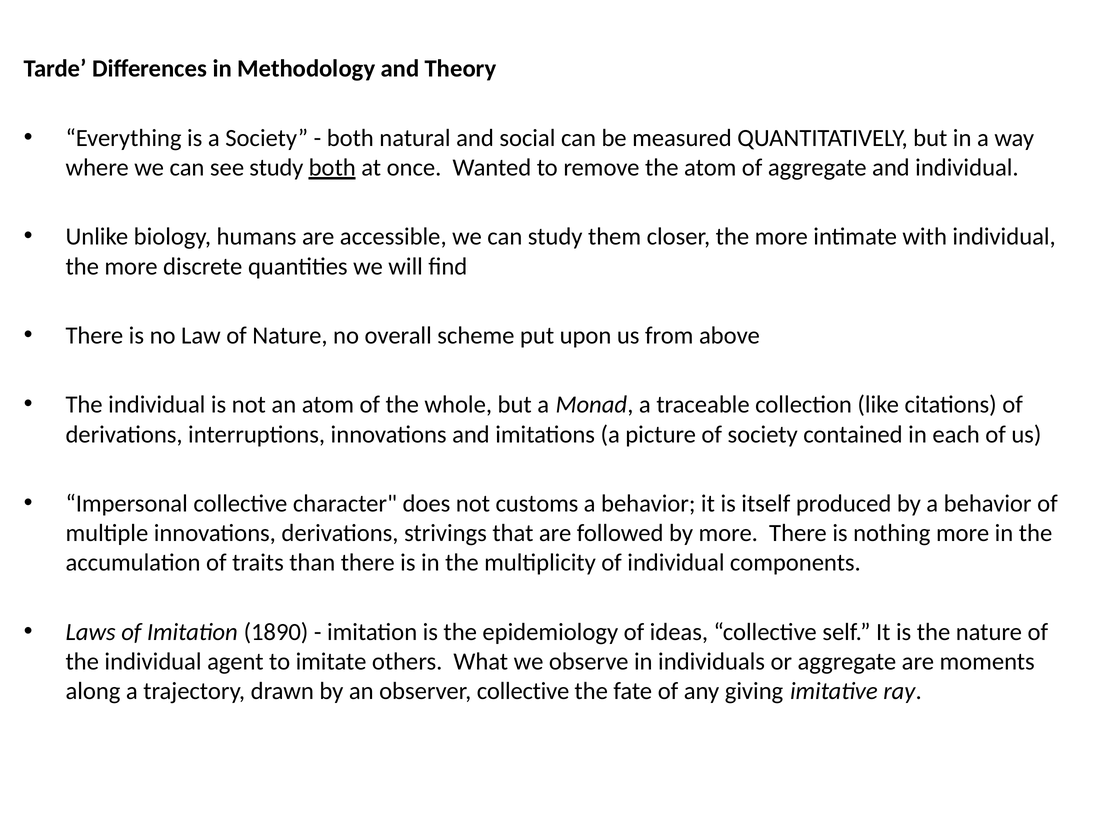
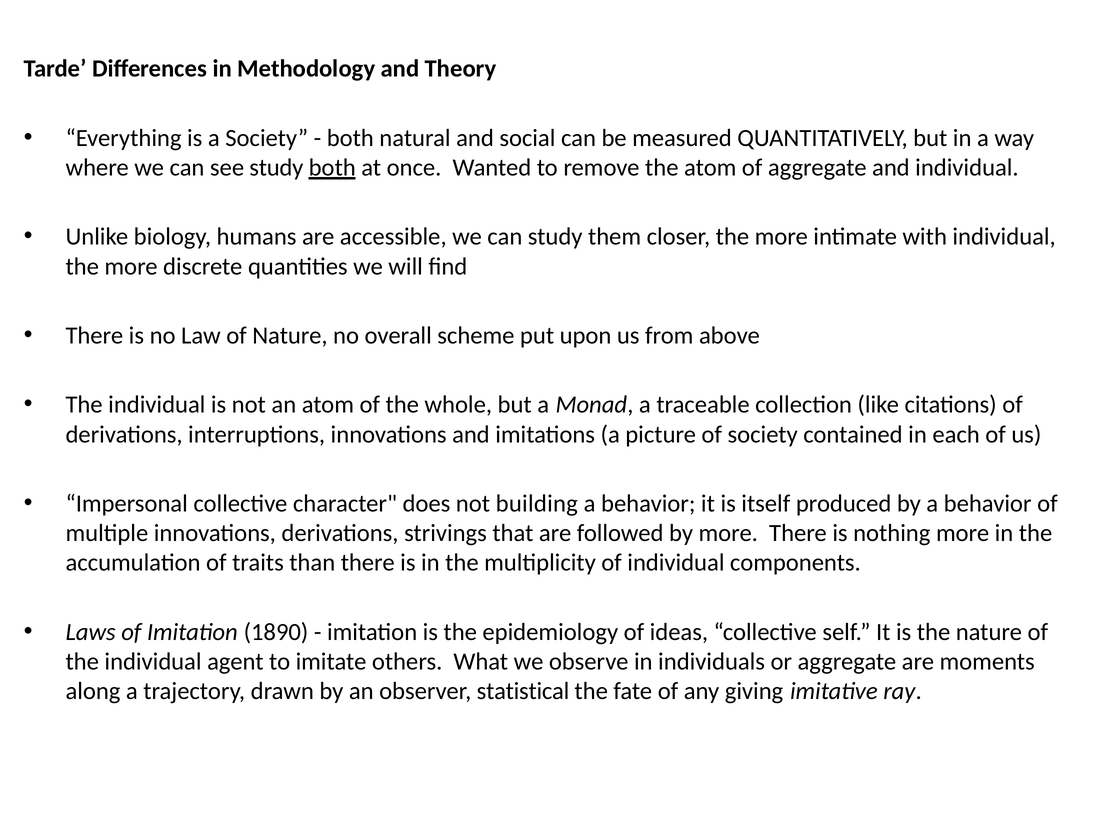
customs: customs -> building (537, 504)
observer collective: collective -> statistical (523, 691)
